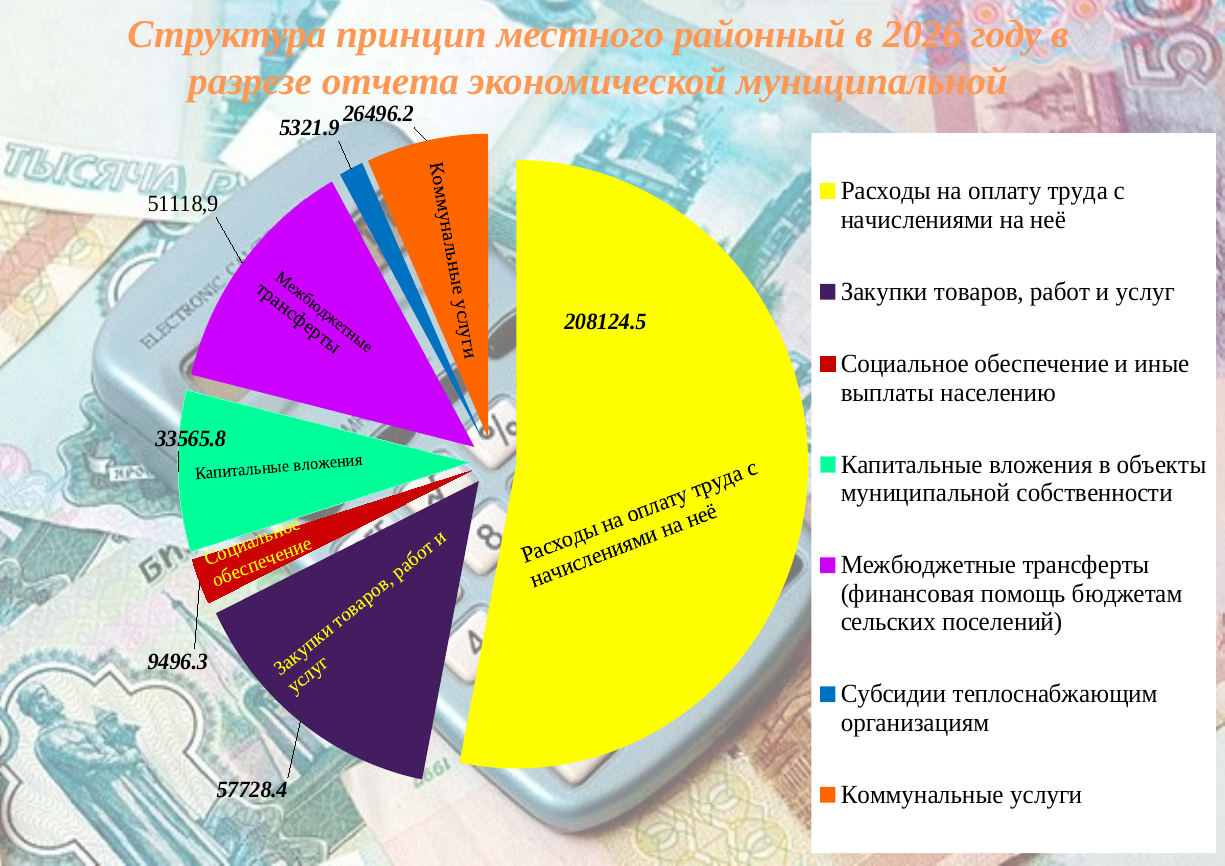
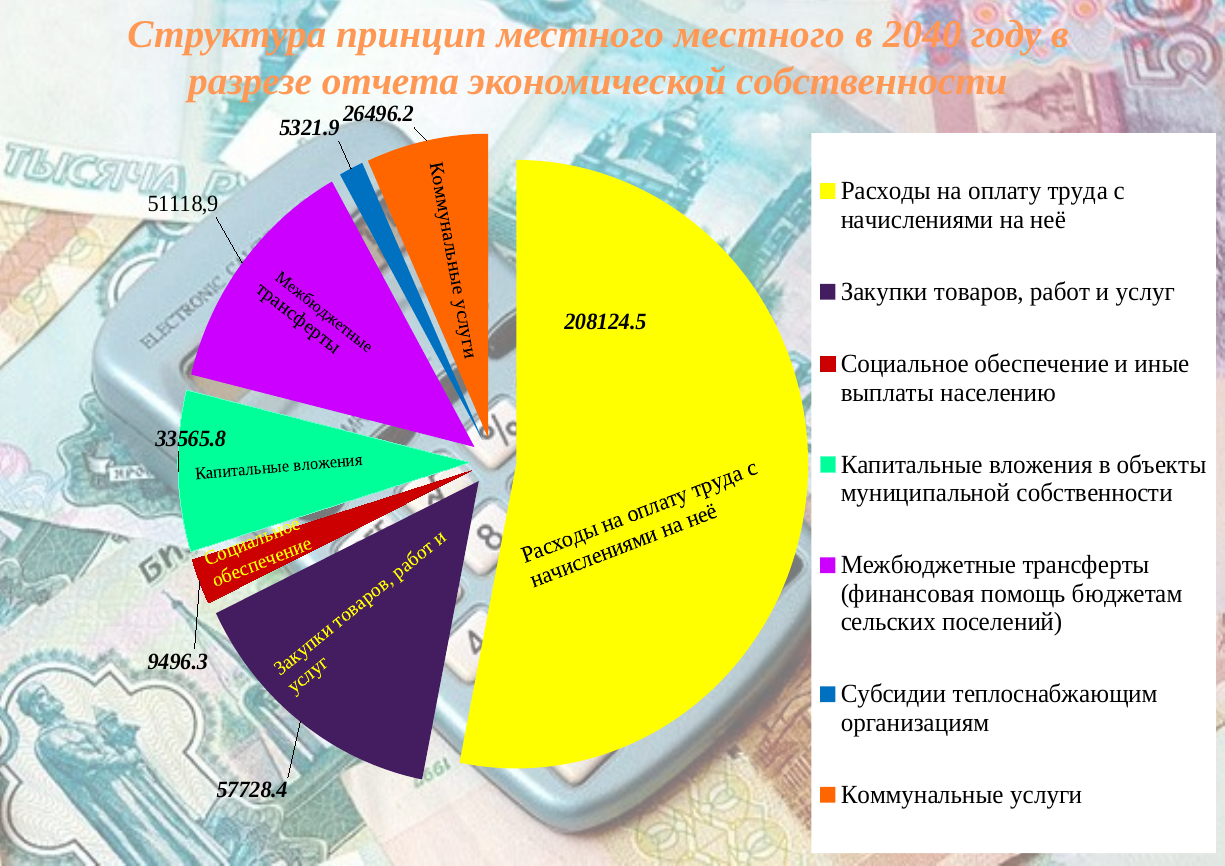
местного районный: районный -> местного (759, 35)
2026: 2026 -> 2040 (922, 35)
экономической муниципальной: муниципальной -> собственности (872, 82)
